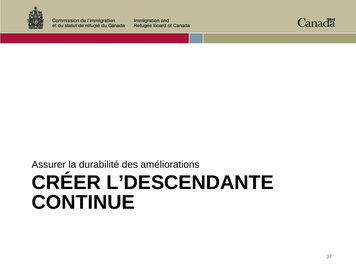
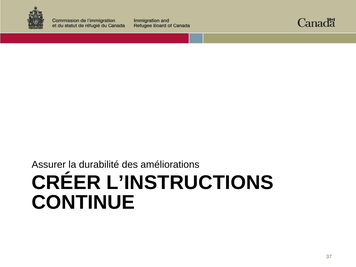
L’DESCENDANTE: L’DESCENDANTE -> L’INSTRUCTIONS (190, 183)
